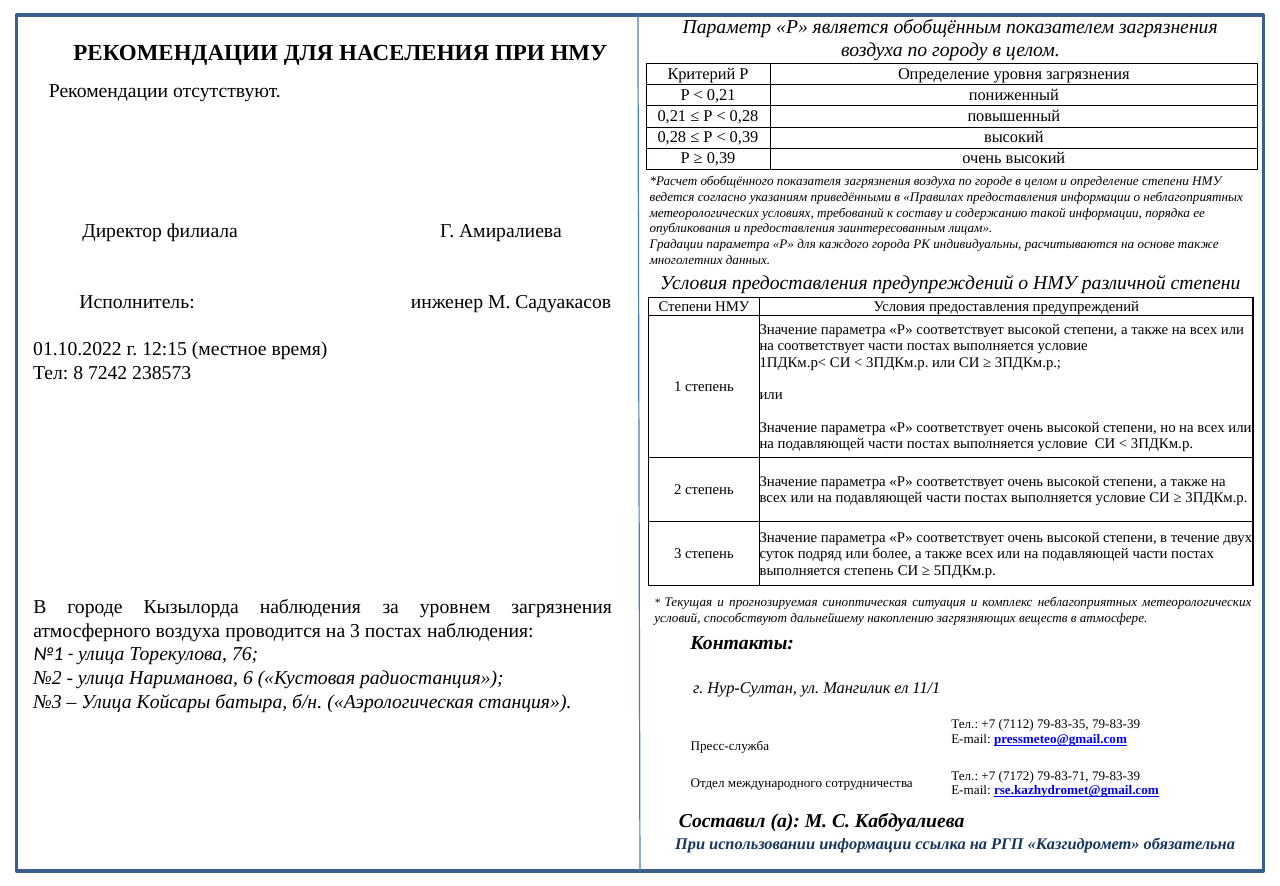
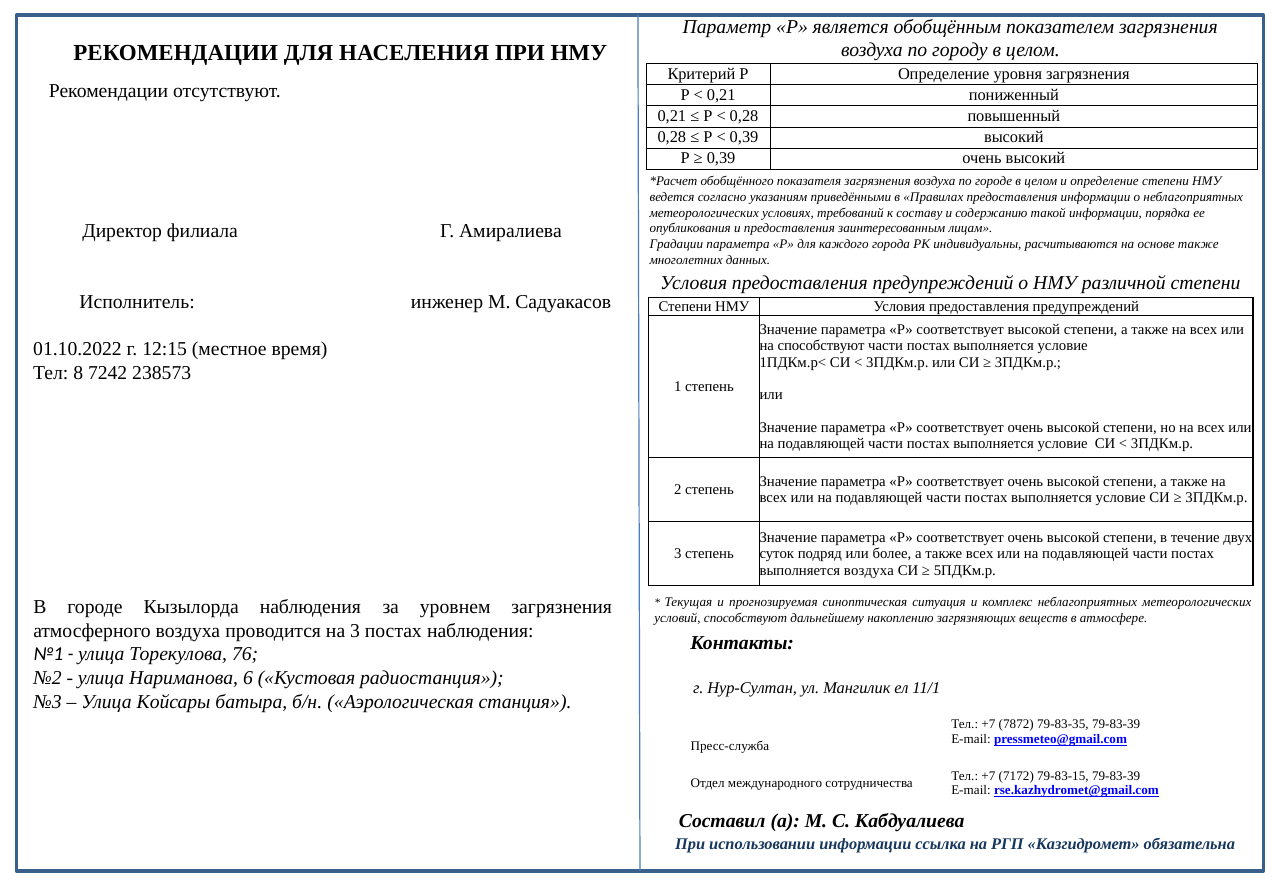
на соответствует: соответствует -> способствуют (821, 346)
выполняется степень: степень -> воздуха (869, 570)
7112: 7112 -> 7872 (1016, 725)
79-83-71: 79-83-71 -> 79-83-15 (1063, 776)
